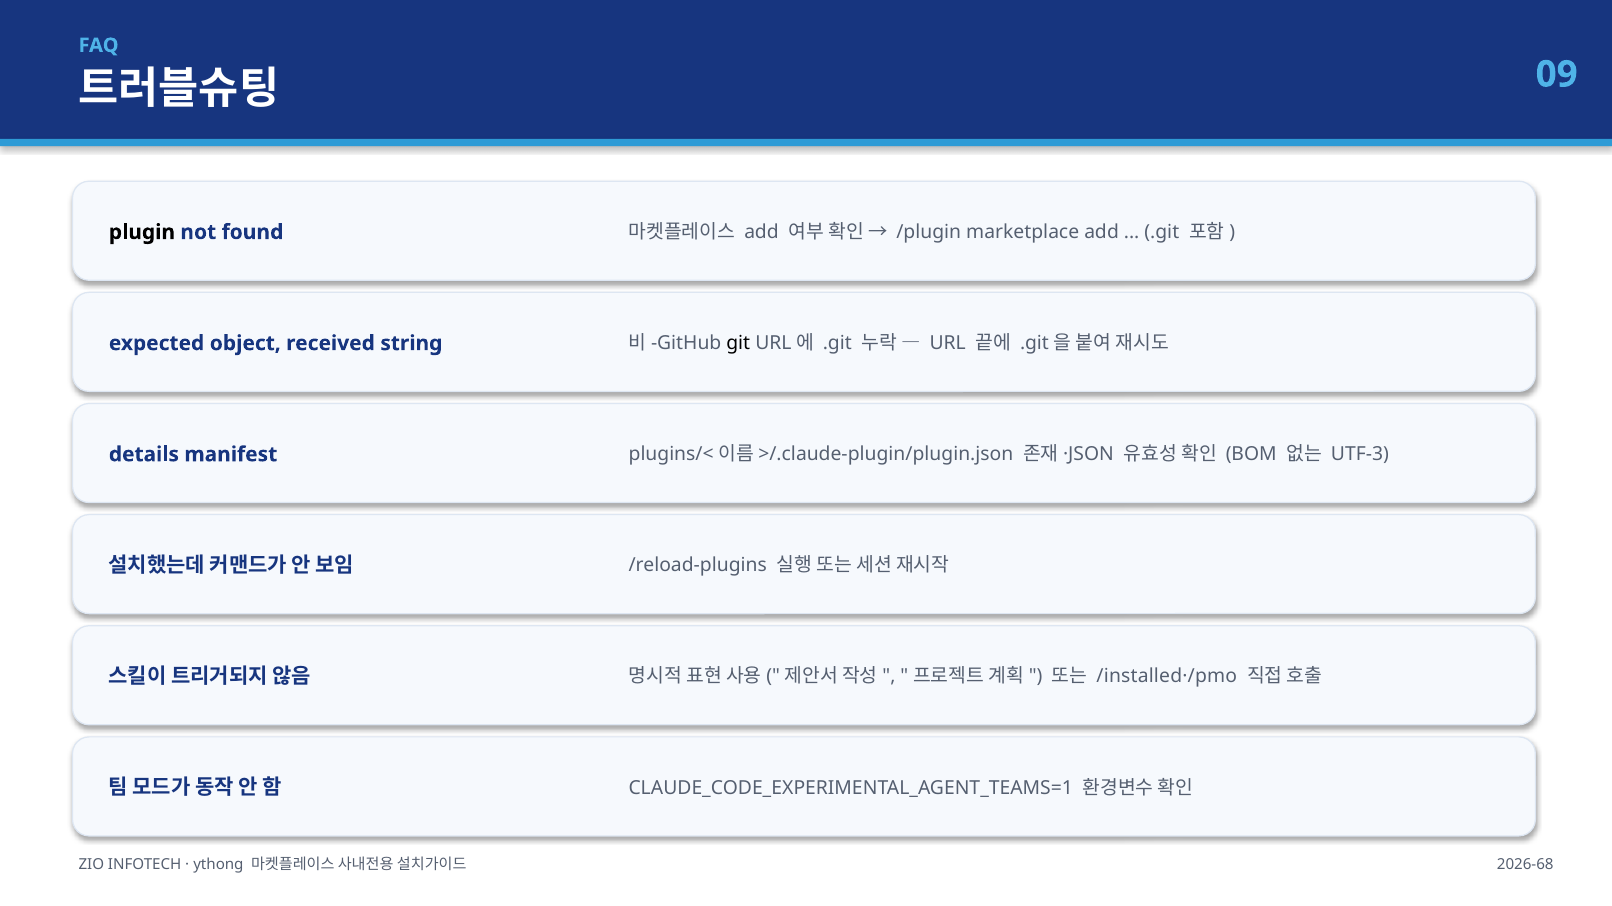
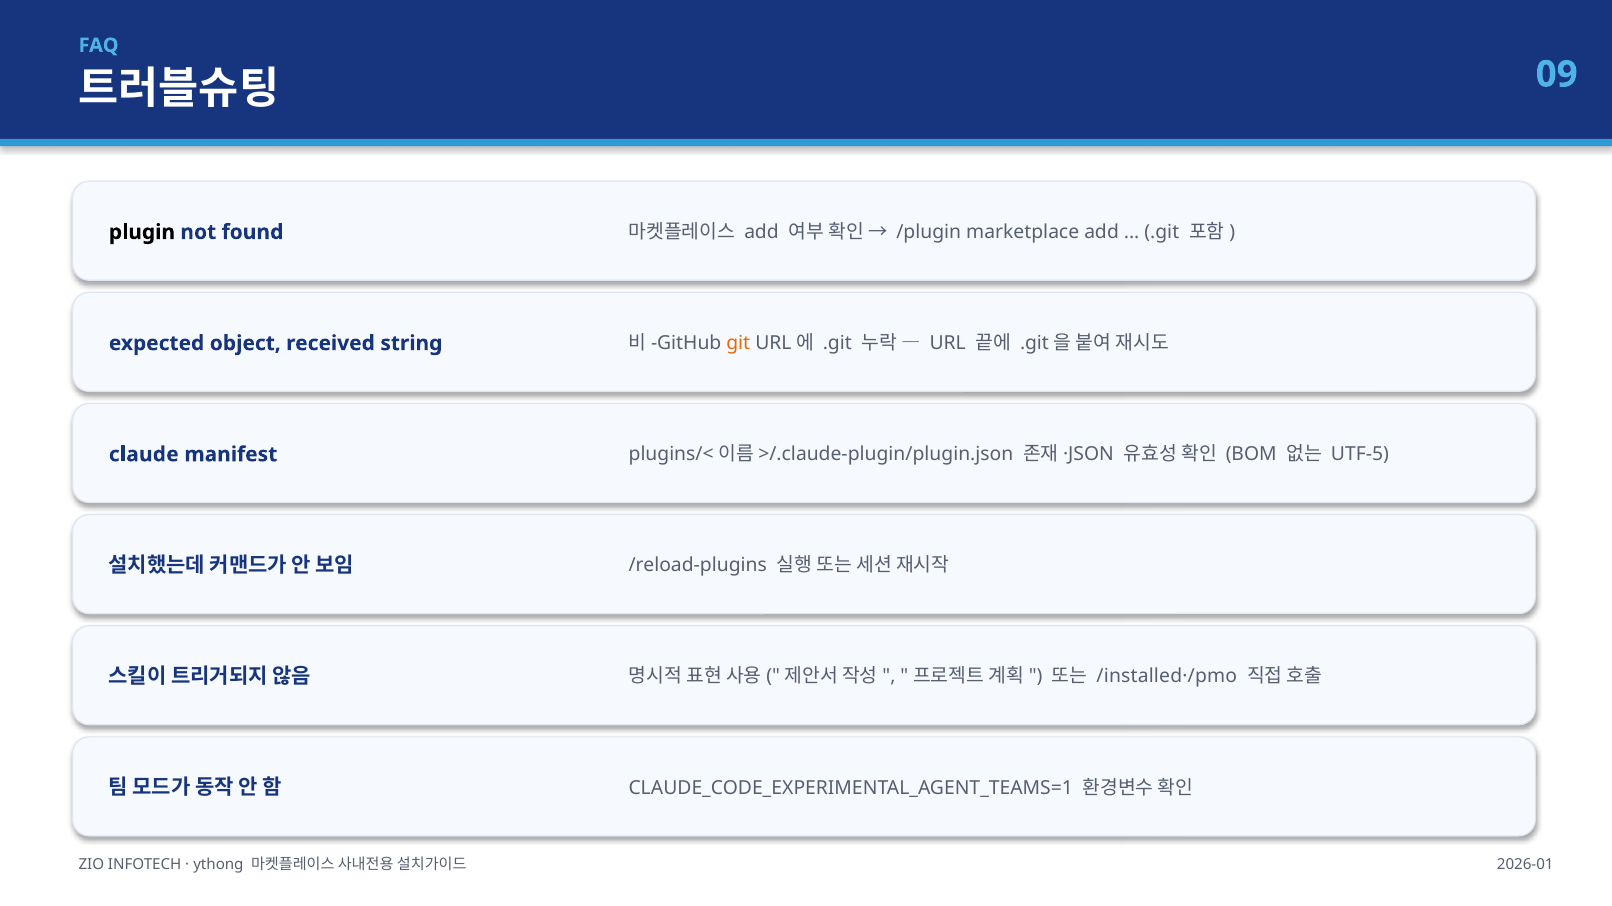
git colour: black -> orange (738, 343)
details: details -> claude (144, 455)
UTF-3: UTF-3 -> UTF-5 (1360, 455)
2026-68: 2026-68 -> 2026-01 (1525, 865)
